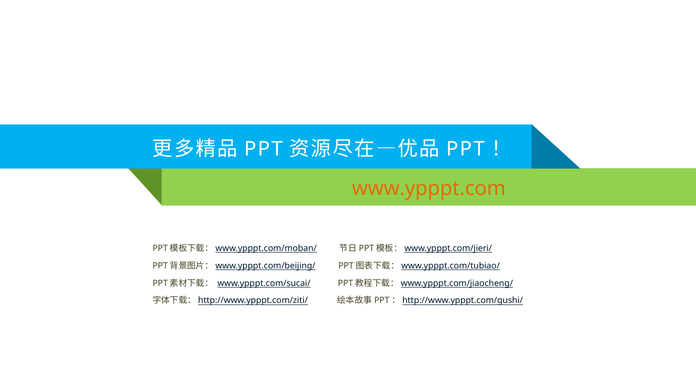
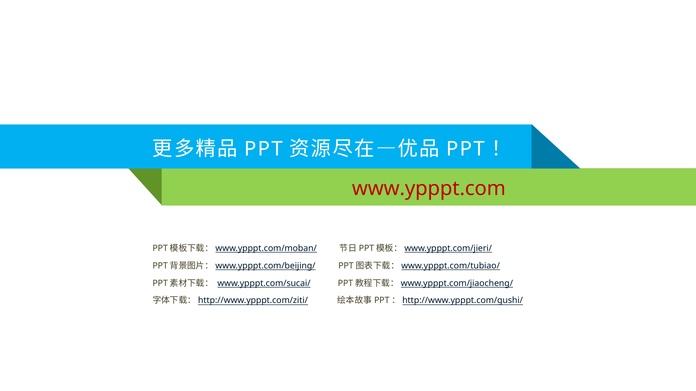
www.ypppt.com colour: orange -> red (429, 189)
